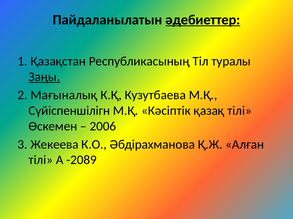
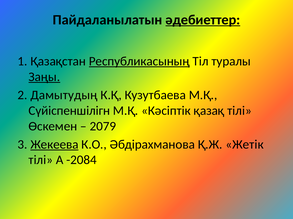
Республикасының underline: none -> present (139, 61)
Мағыналық: Мағыналық -> Дамытудың (64, 95)
2006: 2006 -> 2079 (103, 127)
Жекеева underline: none -> present (54, 145)
Алған: Алған -> Жетік (245, 145)
-2089: -2089 -> -2084 (82, 160)
